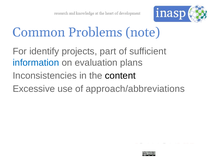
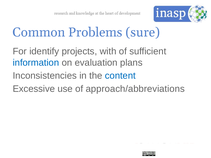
note: note -> sure (143, 32)
part: part -> with (108, 51)
content colour: black -> blue (120, 76)
